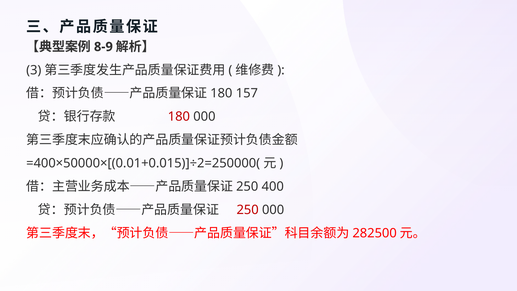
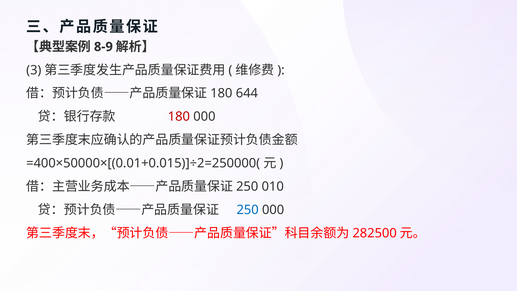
157: 157 -> 644 (247, 93)
400: 400 -> 010 (273, 186)
250 colour: red -> blue (248, 210)
